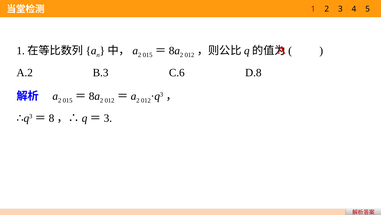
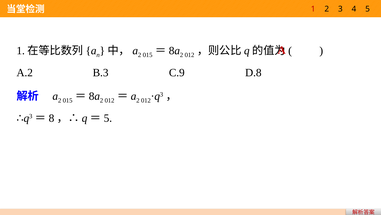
C.6: C.6 -> C.9 (177, 72)
3: 3 -> 5 (108, 118)
